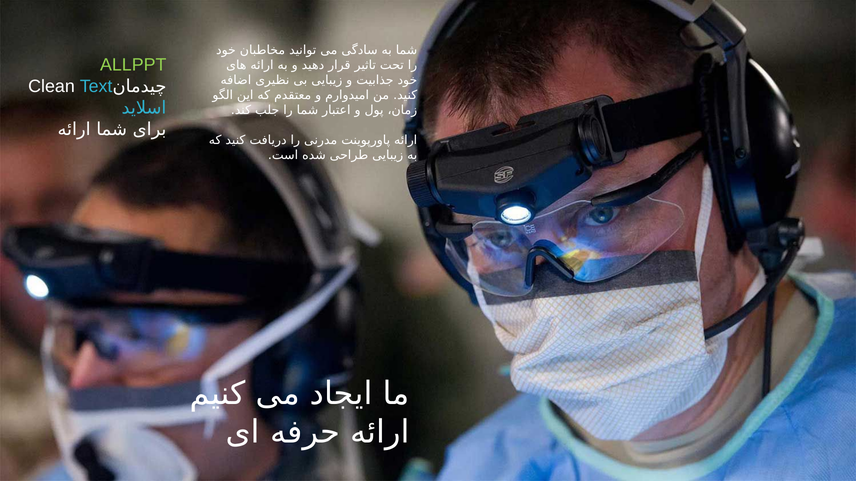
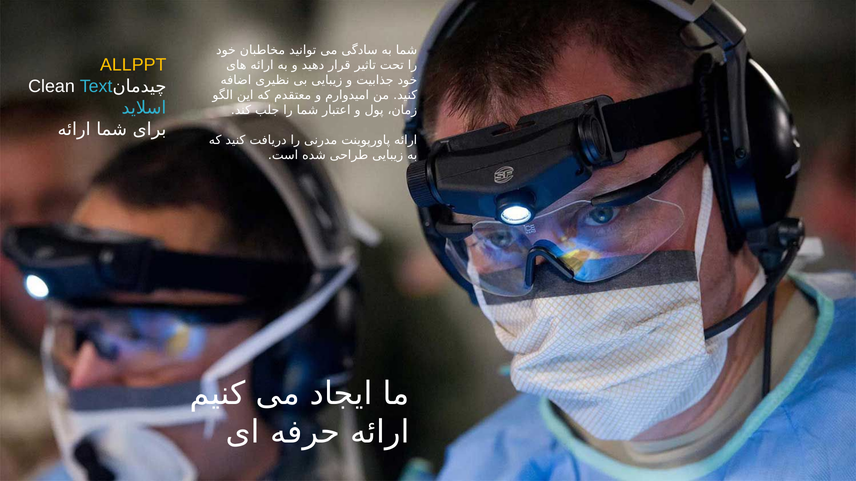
ALLPPT colour: light green -> yellow (133, 65)
